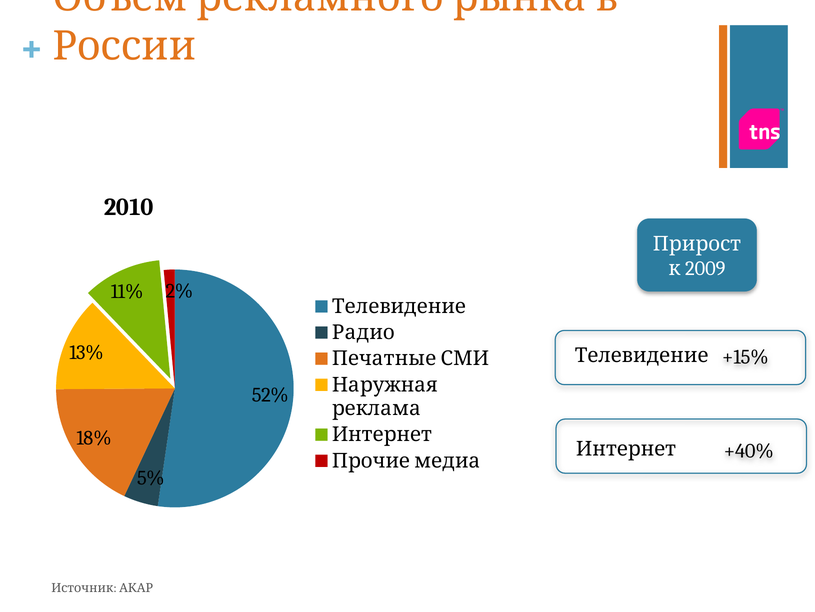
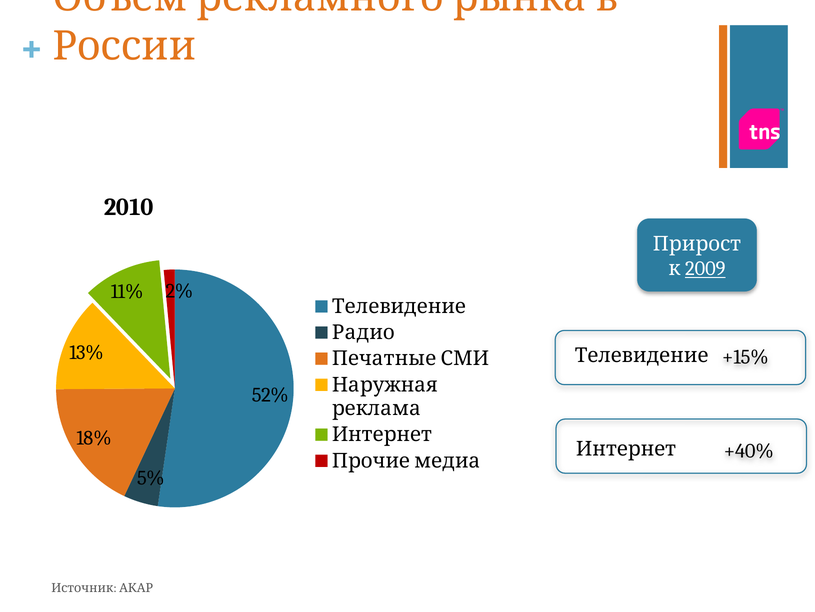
2009 underline: none -> present (705, 268)
